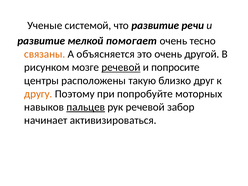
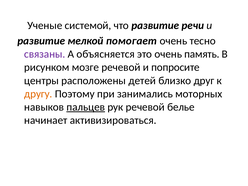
связаны colour: orange -> purple (45, 54)
другой: другой -> память (202, 54)
речевой underline: present -> none (121, 67)
такую: такую -> детей (142, 81)
попробуйте: попробуйте -> занимались (145, 94)
забор: забор -> белье (181, 107)
